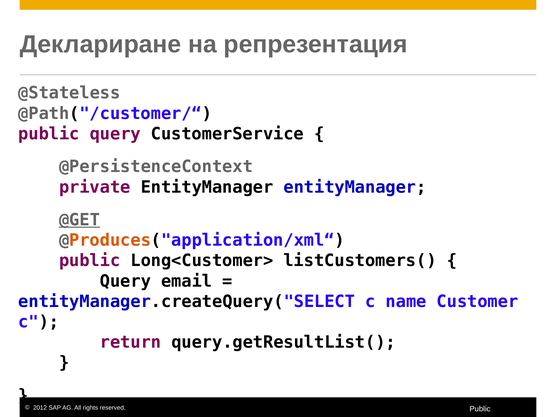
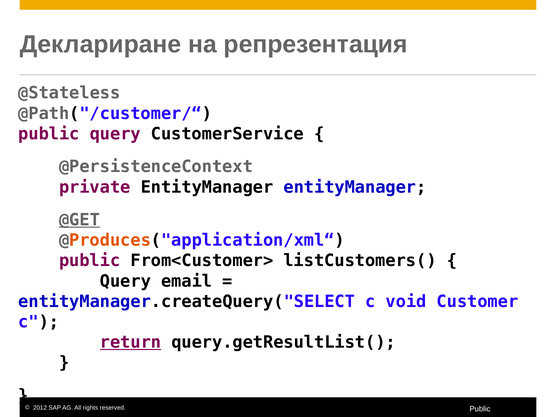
Long<Customer>: Long<Customer> -> From<Customer> (202, 261)
name: name -> void (406, 301)
return underline: none -> present (131, 342)
